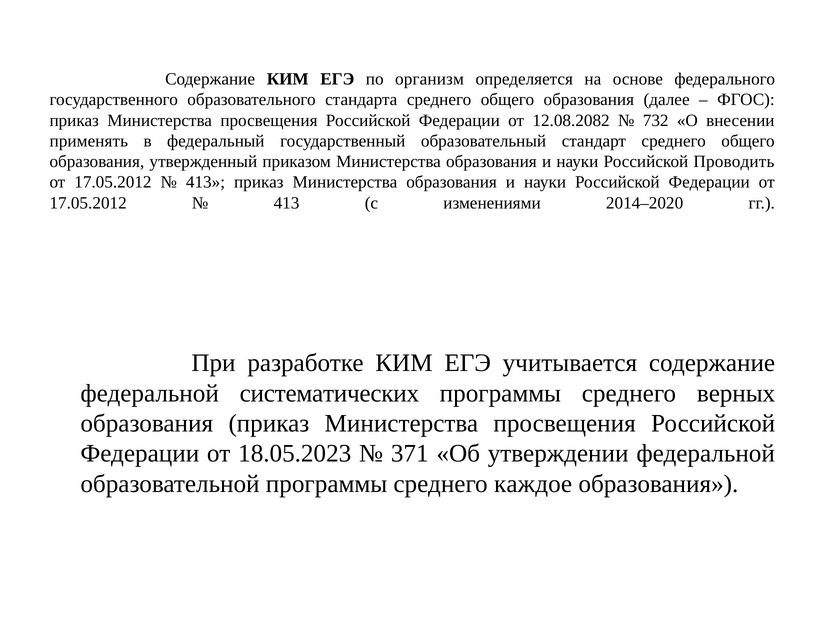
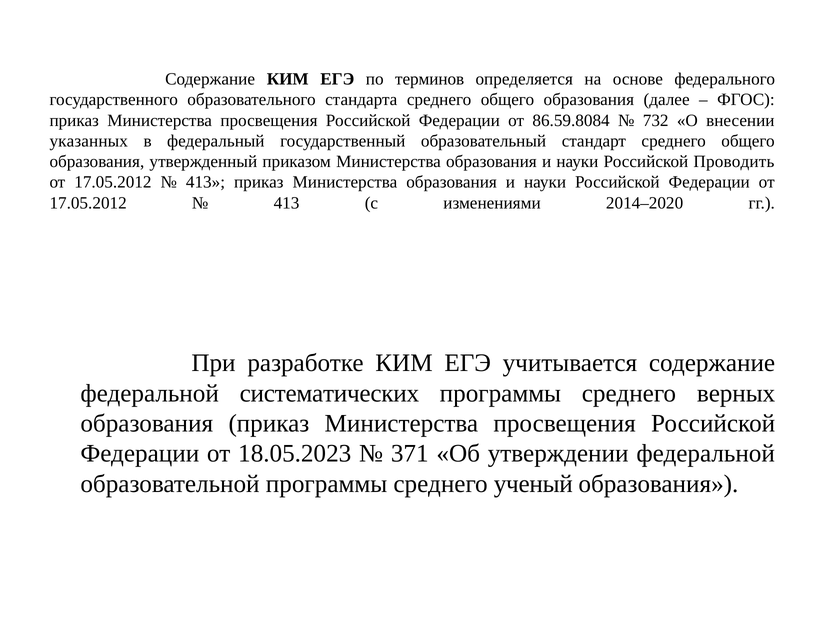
организм: организм -> терминов (430, 79)
12.08.2082: 12.08.2082 -> 86.59.8084 (571, 120)
применять: применять -> указанных (89, 141)
каждое: каждое -> ученый (533, 484)
